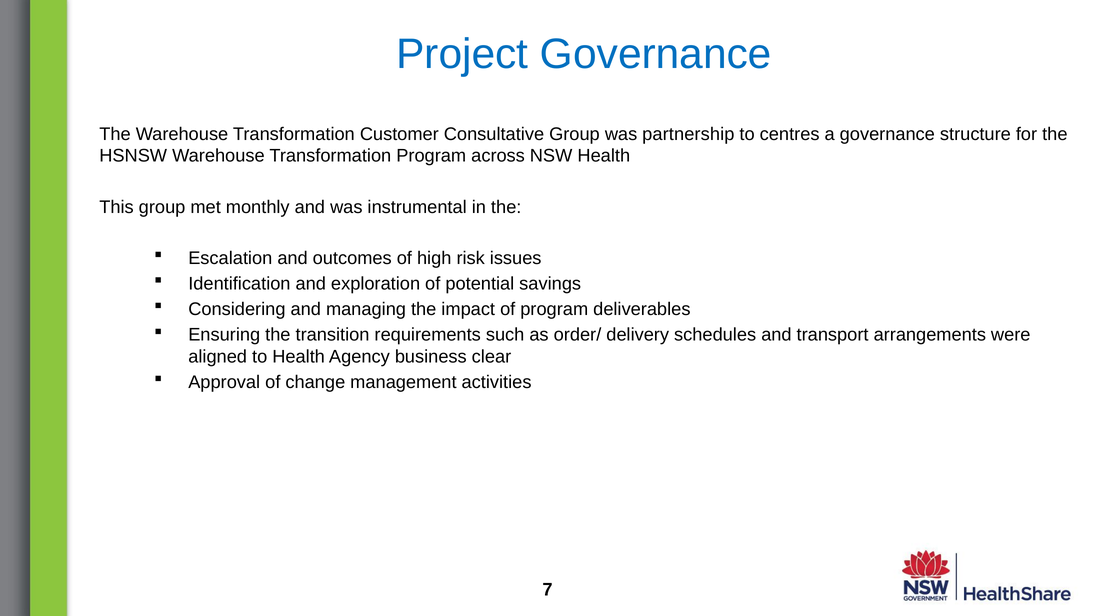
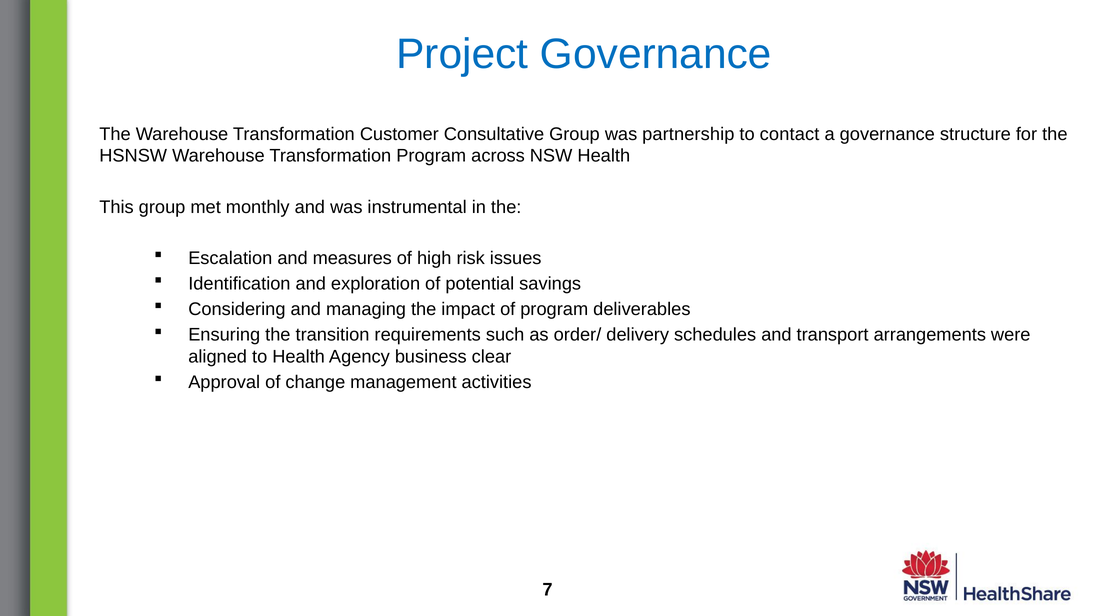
centres: centres -> contact (790, 134)
outcomes: outcomes -> measures (352, 258)
